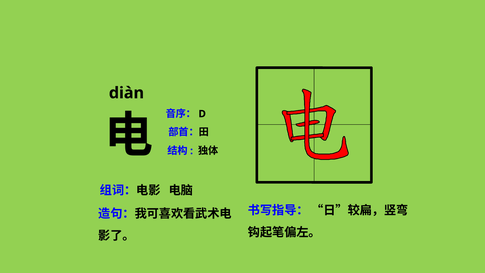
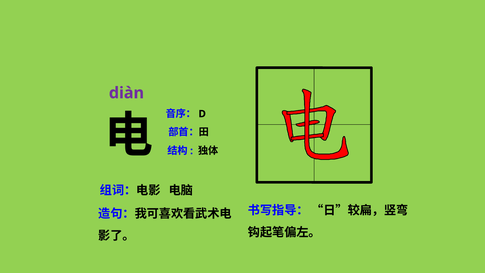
diàn colour: black -> purple (126, 93)
